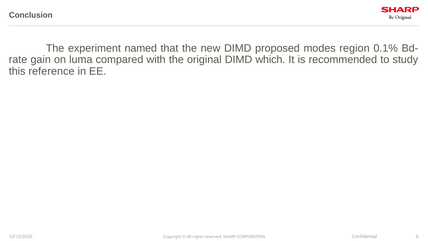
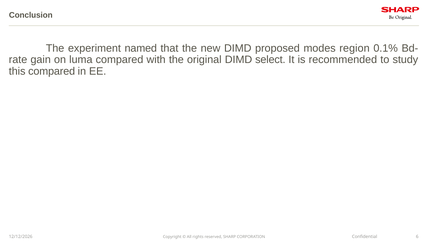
which: which -> select (270, 60)
this reference: reference -> compared (52, 71)
